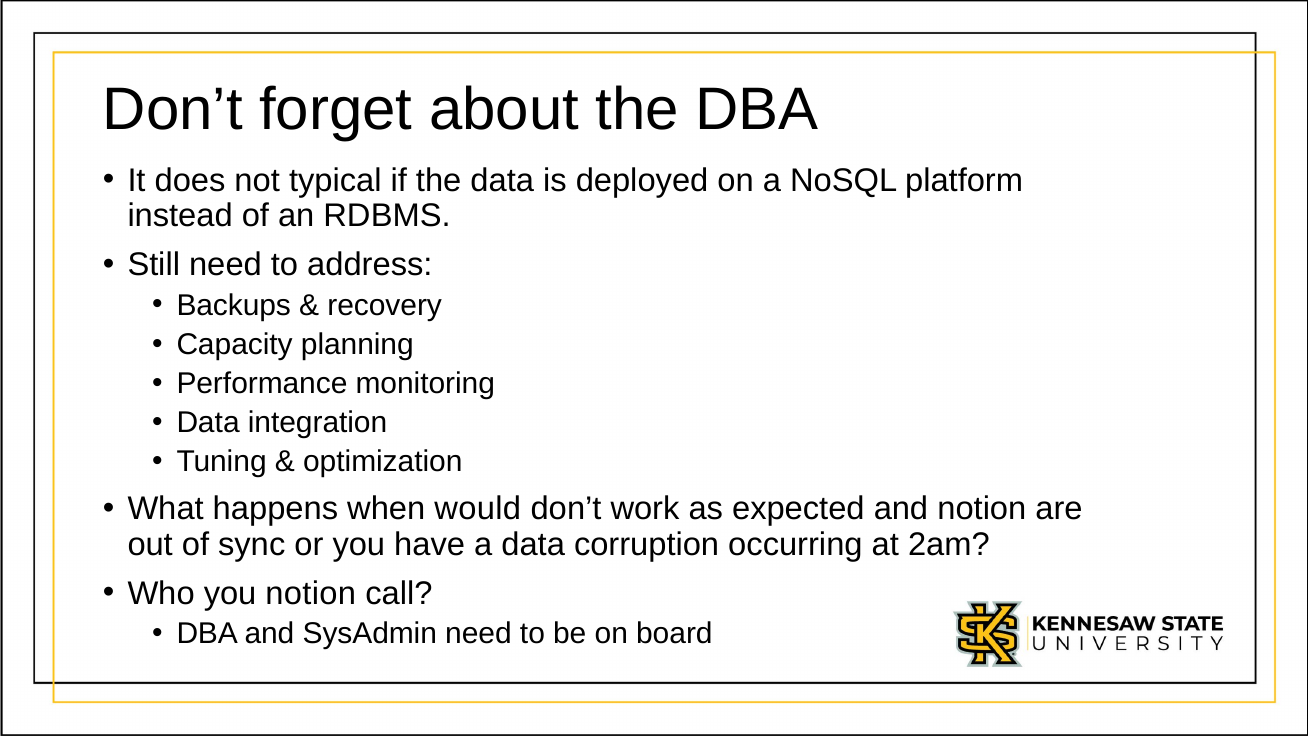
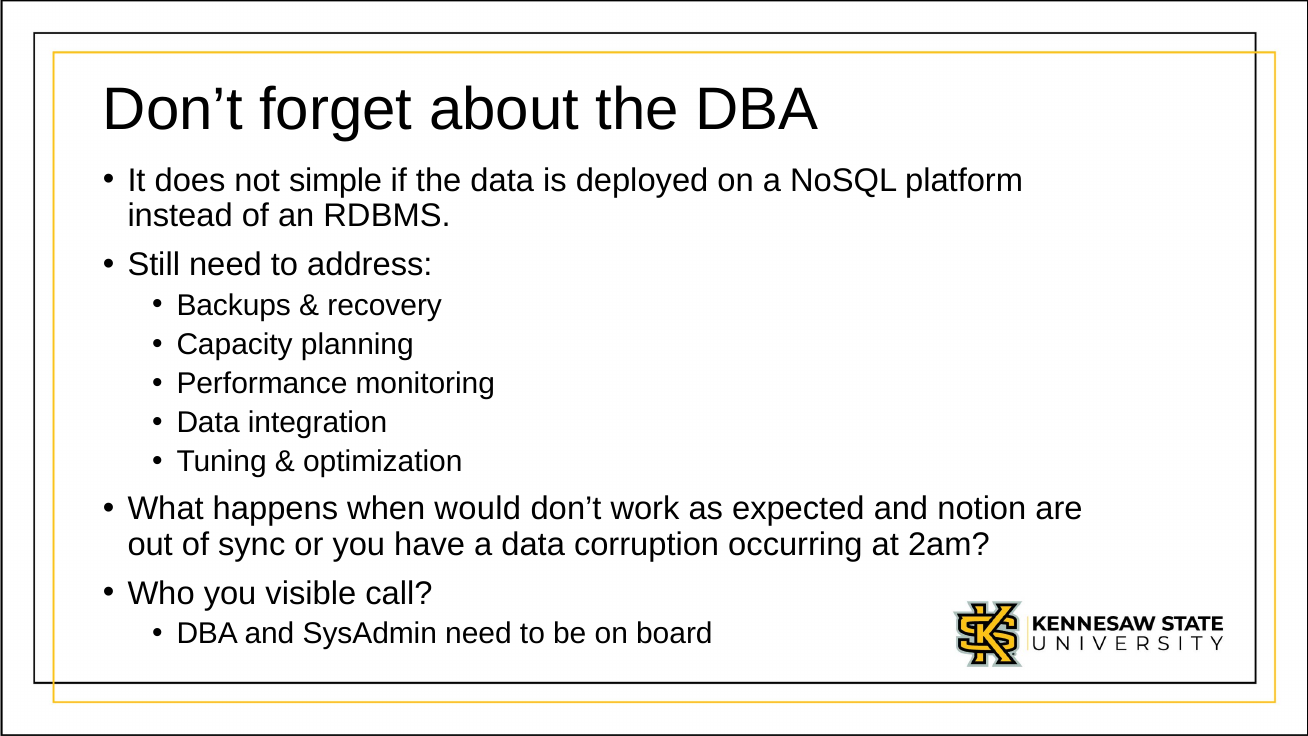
typical: typical -> simple (336, 180)
you notion: notion -> visible (311, 593)
